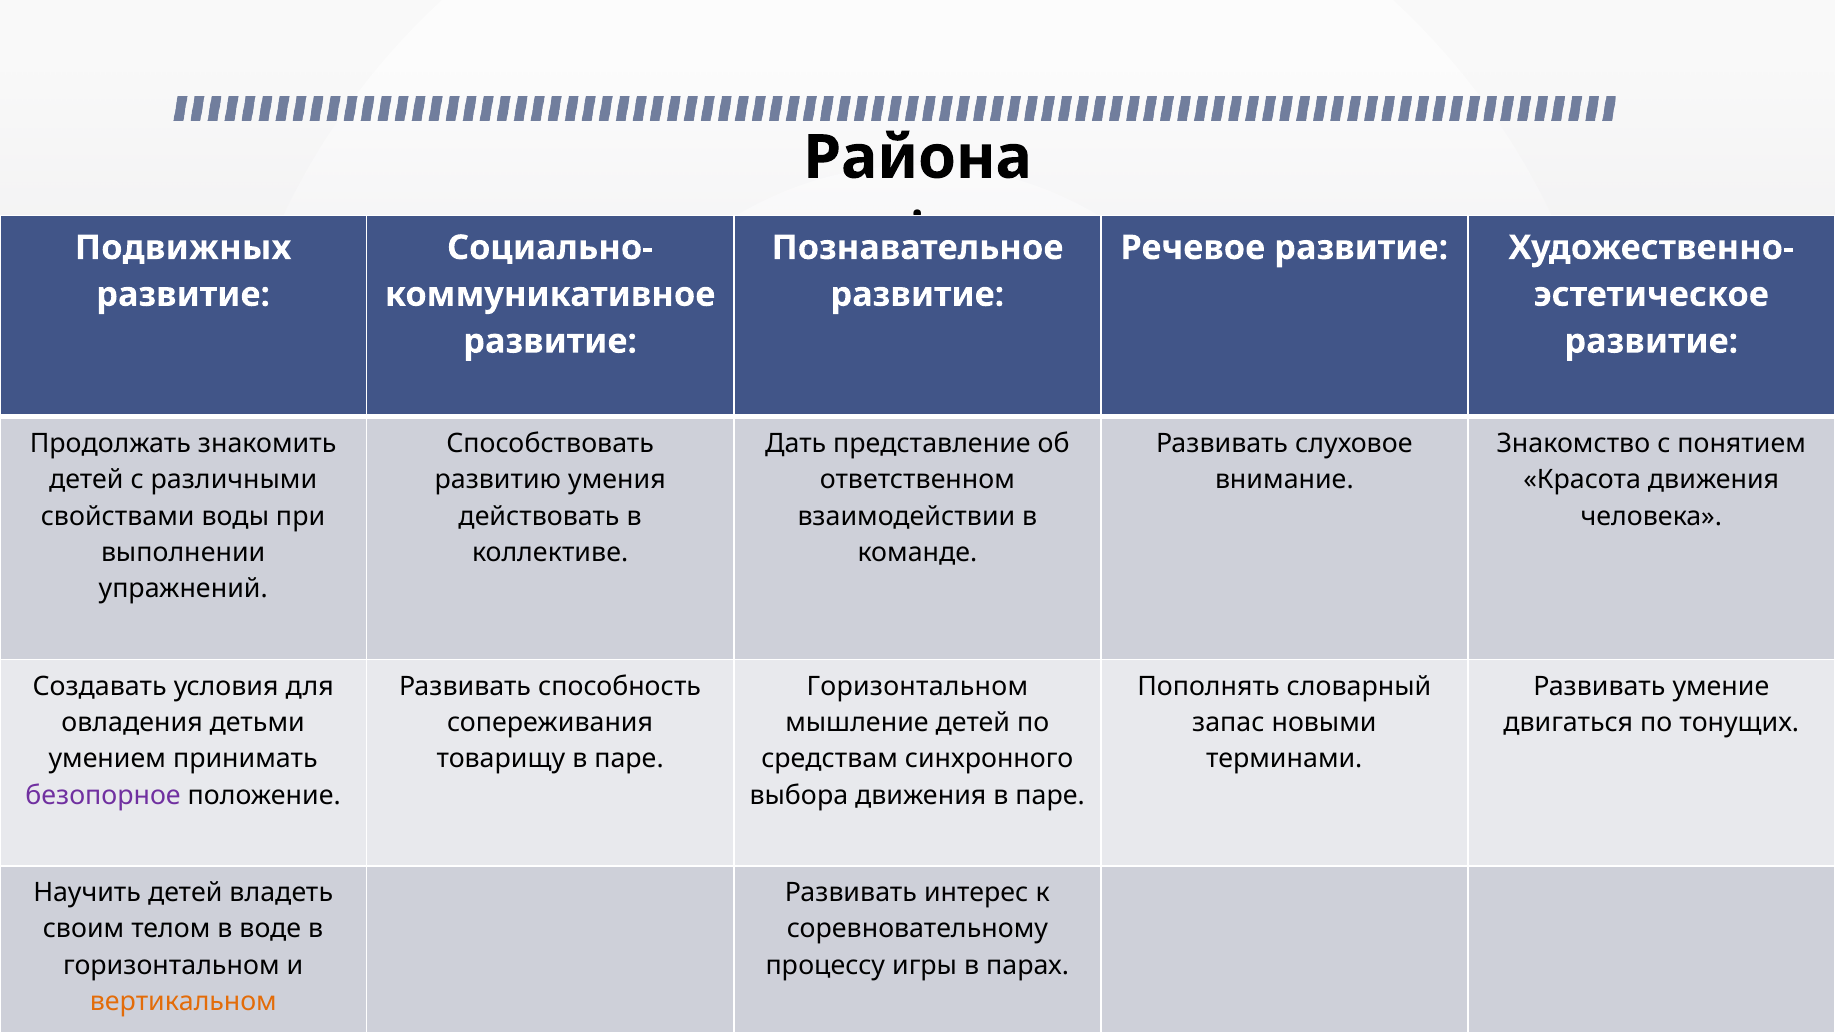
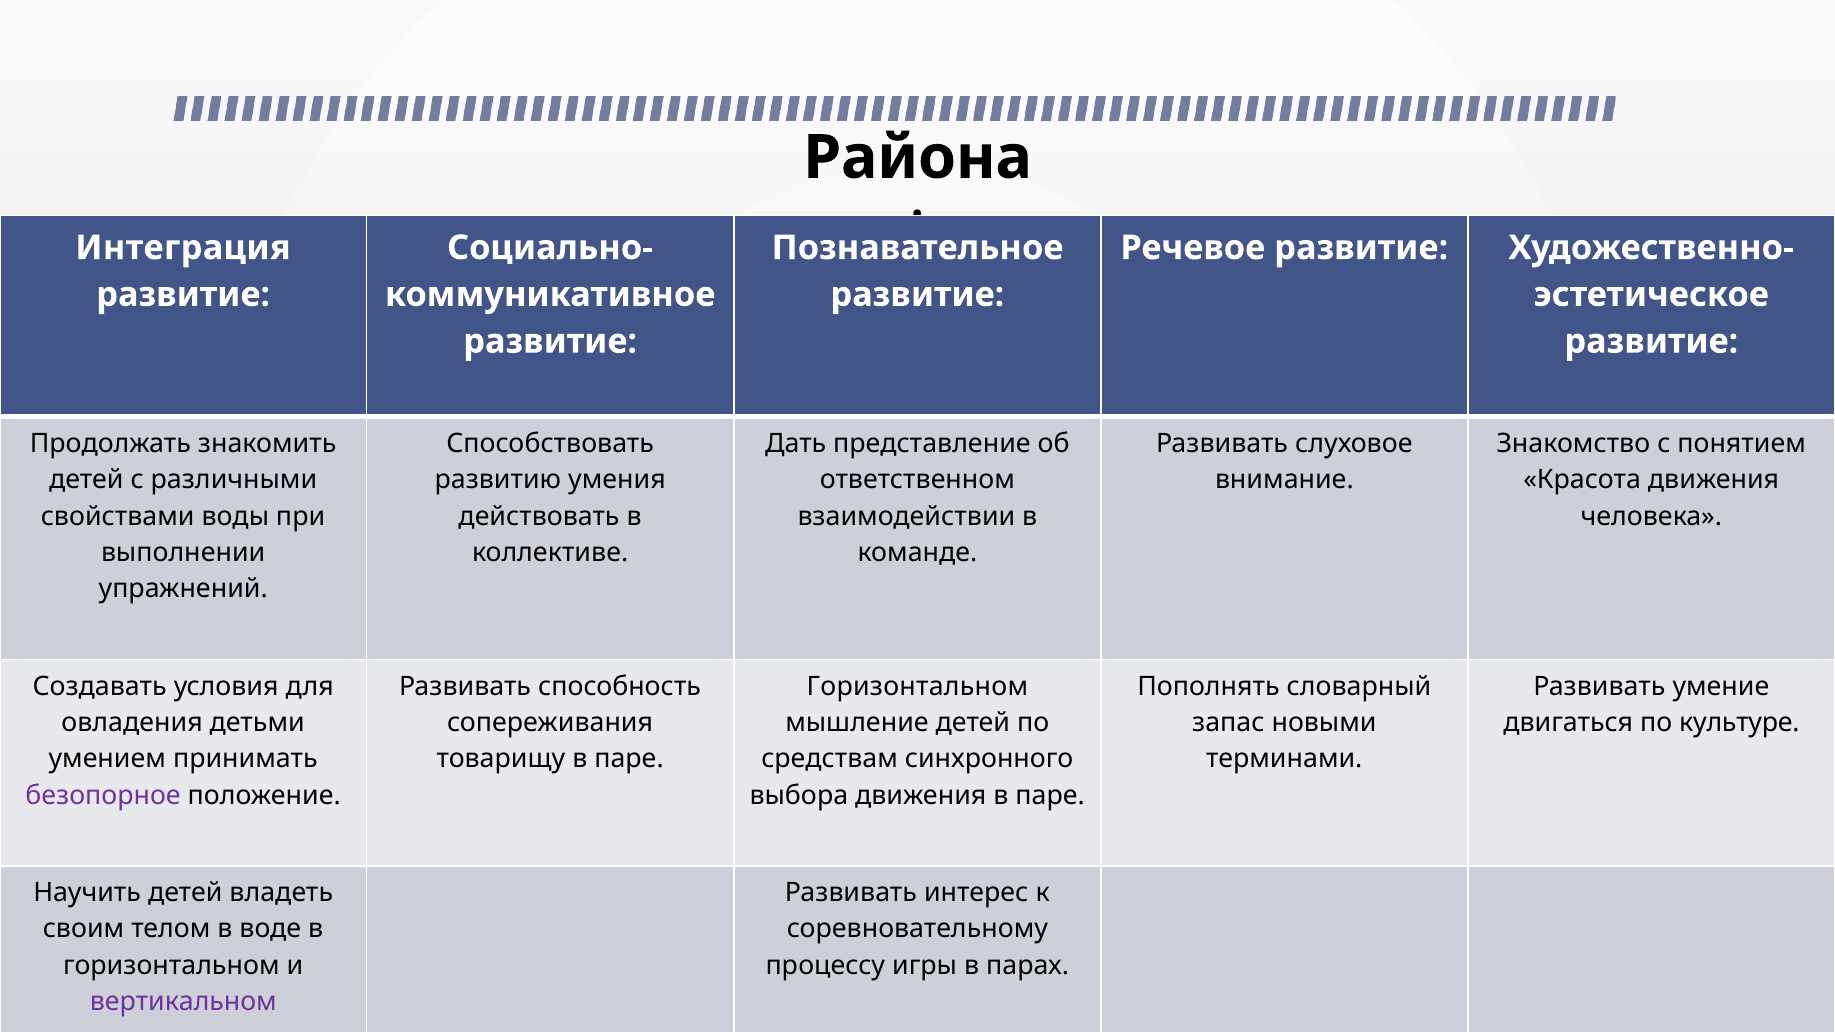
Подвижных: Подвижных -> Интеграция (183, 248)
тонущих: тонущих -> культуре (1739, 723)
вертикальном colour: orange -> purple (183, 1002)
